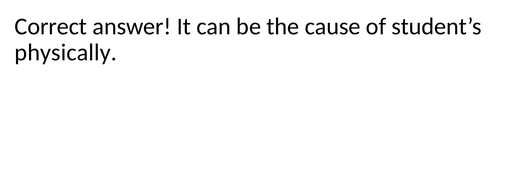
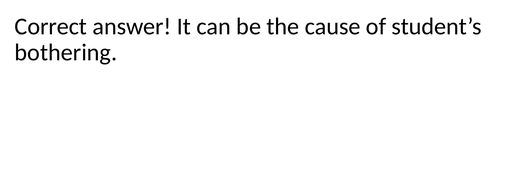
physically: physically -> bothering (66, 53)
